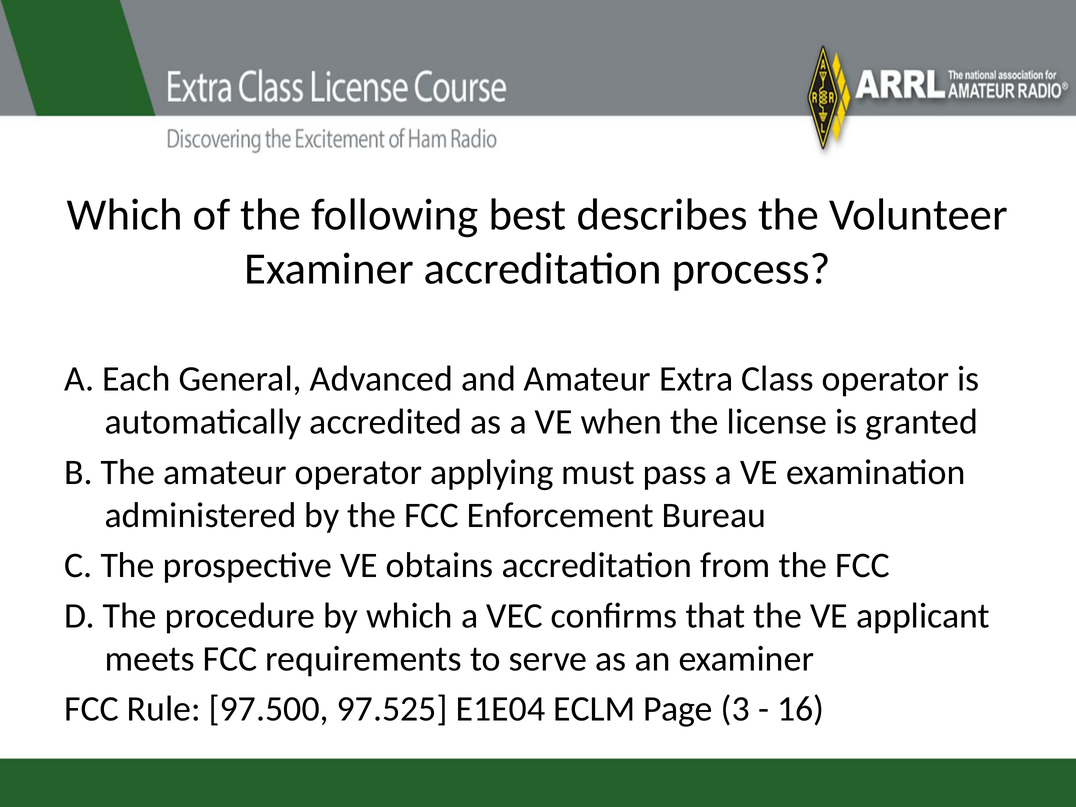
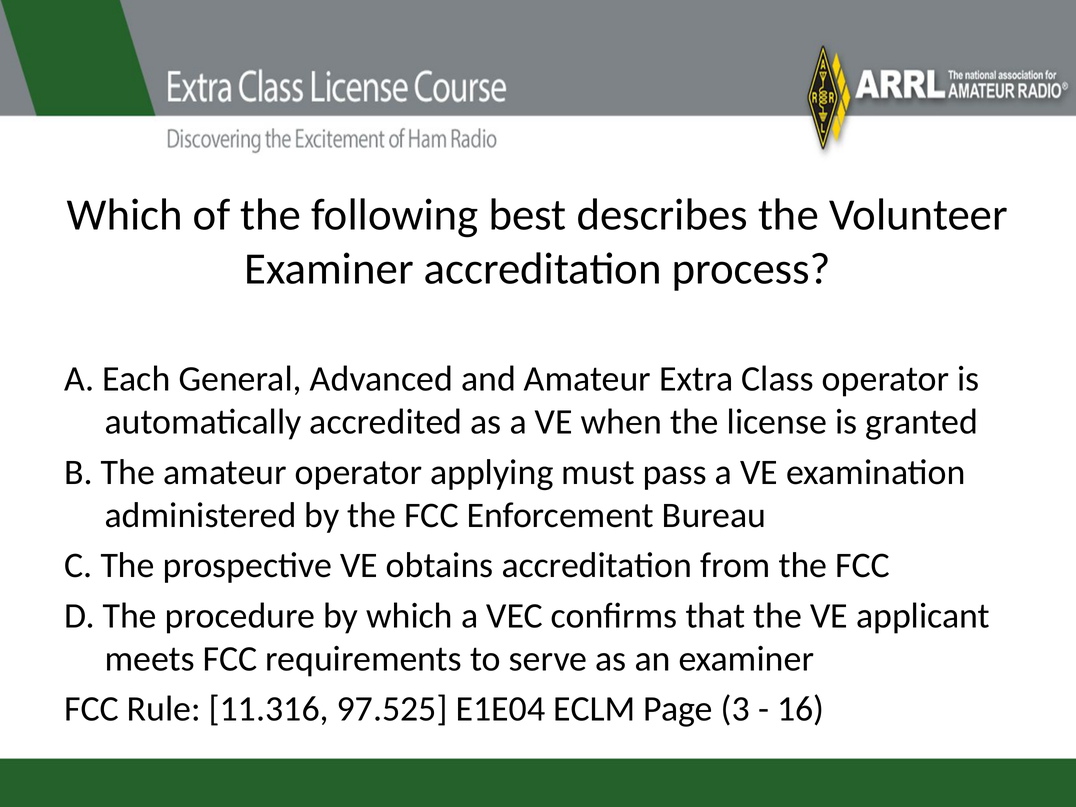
97.500: 97.500 -> 11.316 (269, 709)
